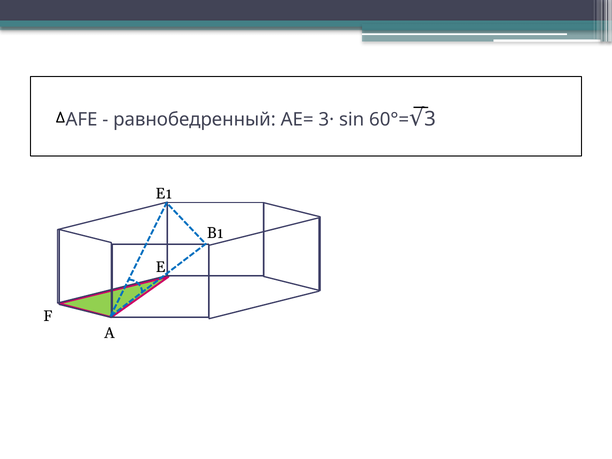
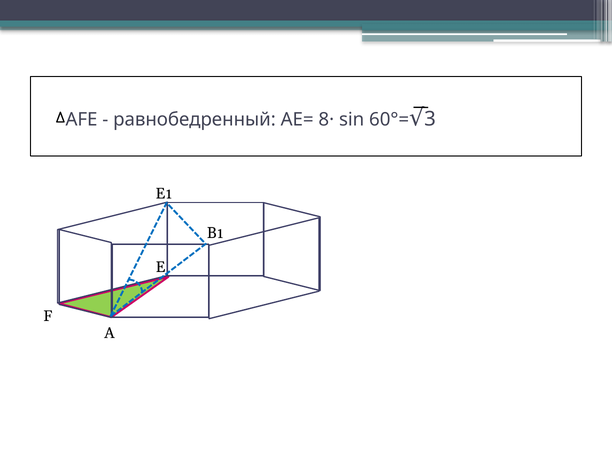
3·: 3· -> 8· (326, 120)
